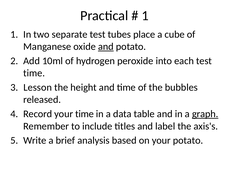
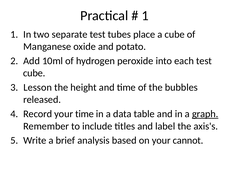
and underline: present -> none (106, 47)
time: time -> cube (34, 73)
your potato: potato -> cannot (188, 140)
